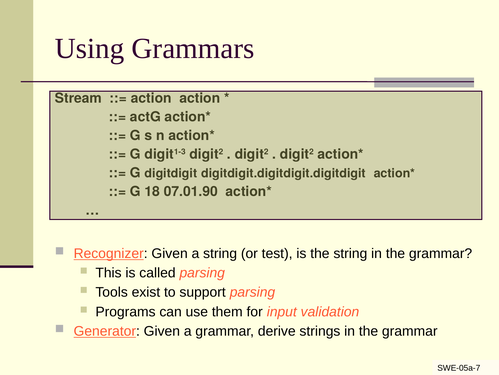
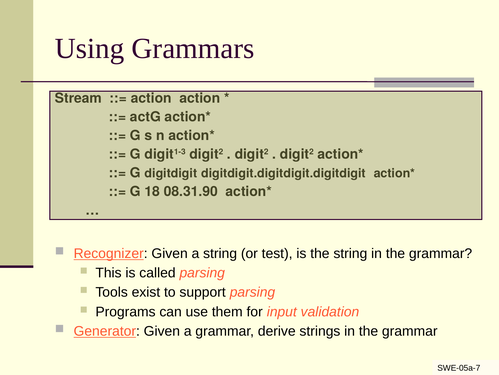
07.01.90: 07.01.90 -> 08.31.90 (191, 191)
